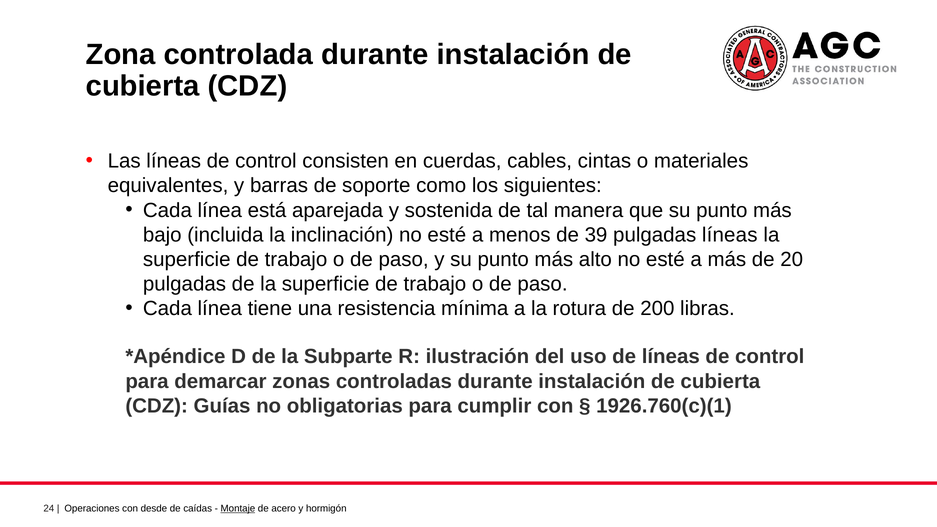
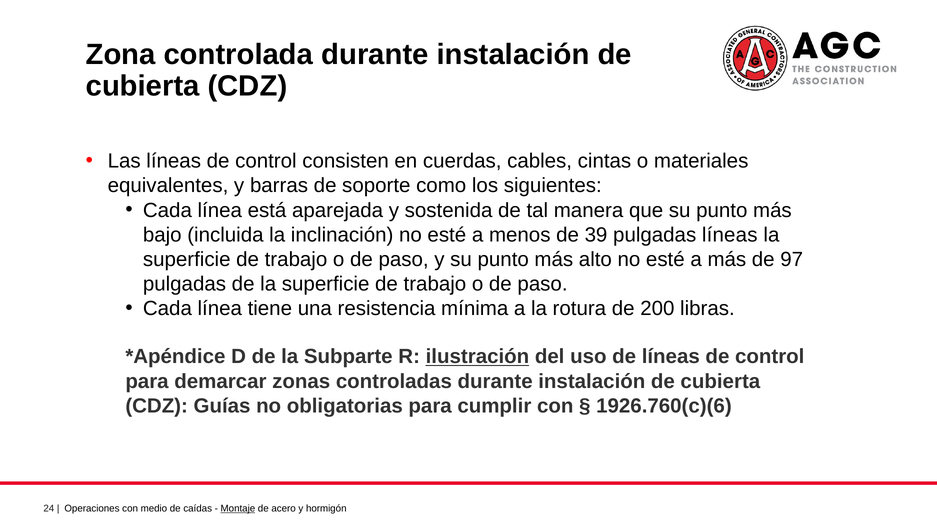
20: 20 -> 97 (792, 260)
ilustración underline: none -> present (477, 357)
1926.760(c)(1: 1926.760(c)(1 -> 1926.760(c)(6 (664, 406)
desde: desde -> medio (154, 509)
